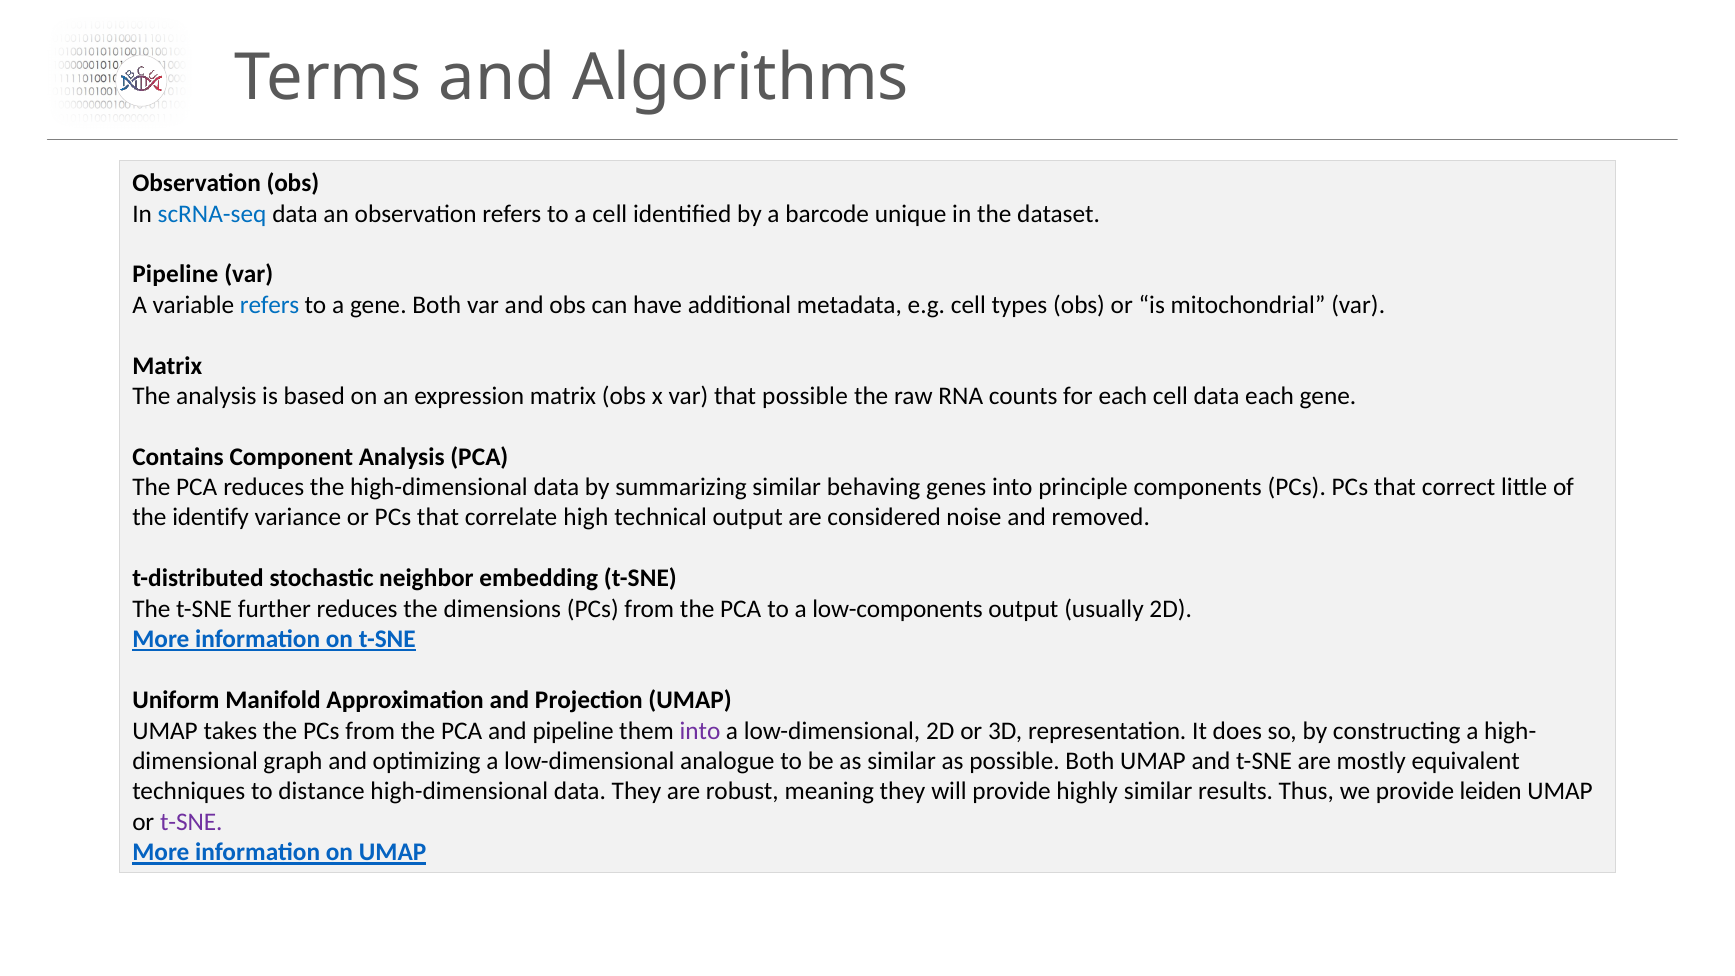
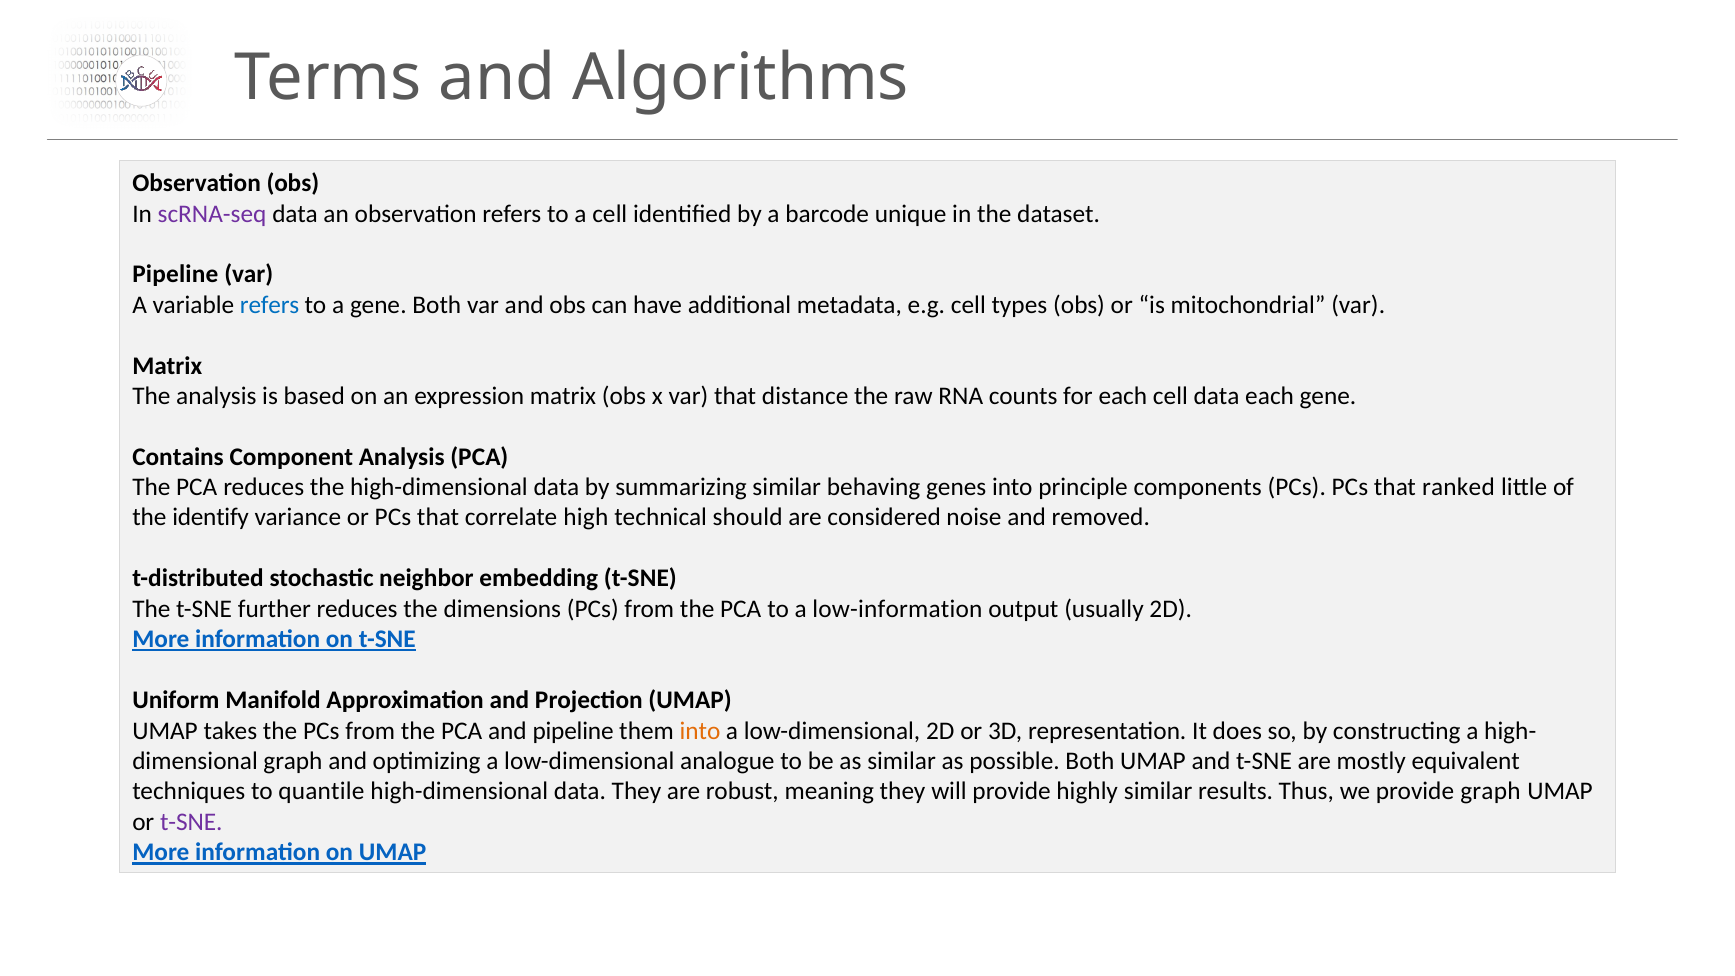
scRNA-seq colour: blue -> purple (212, 214)
that possible: possible -> distance (805, 396)
correct: correct -> ranked (1458, 487)
technical output: output -> should (748, 518)
low-components: low-components -> low-information (897, 609)
into colour: purple -> orange (700, 731)
distance: distance -> quantile (321, 791)
provide leiden: leiden -> graph (1490, 791)
